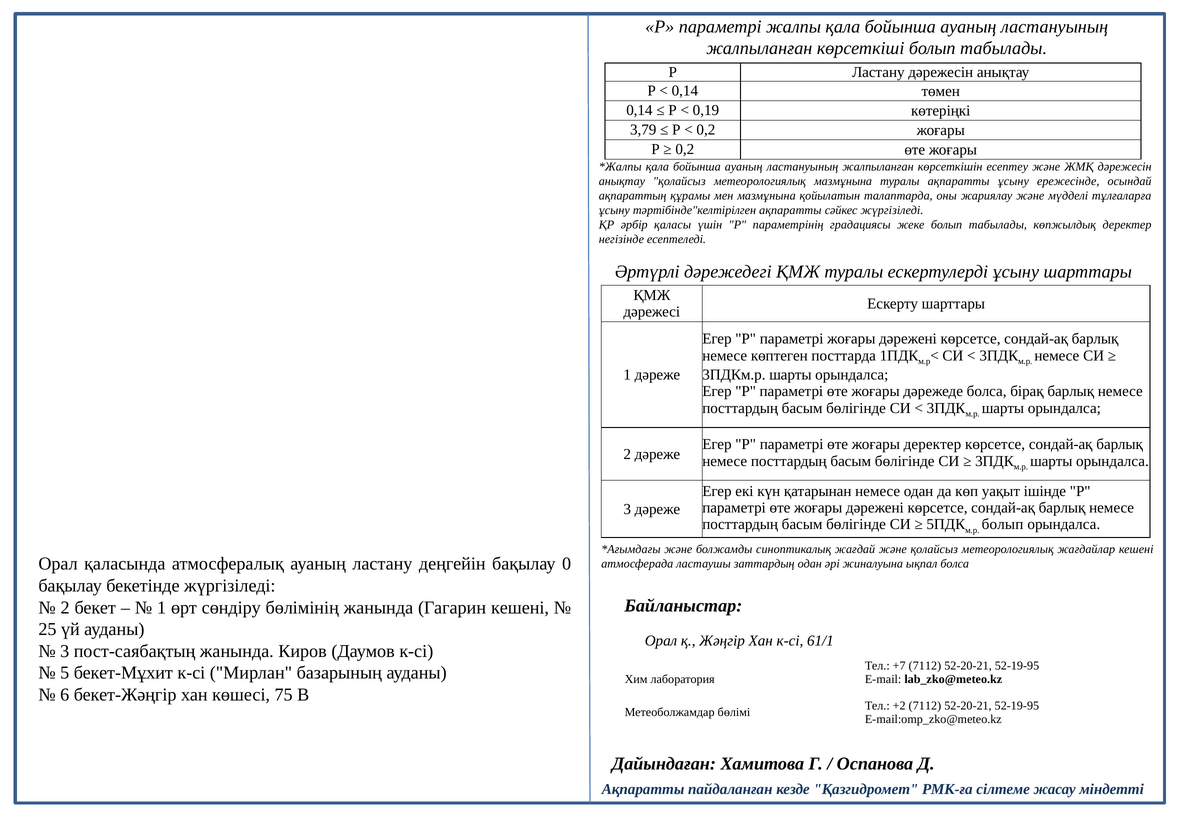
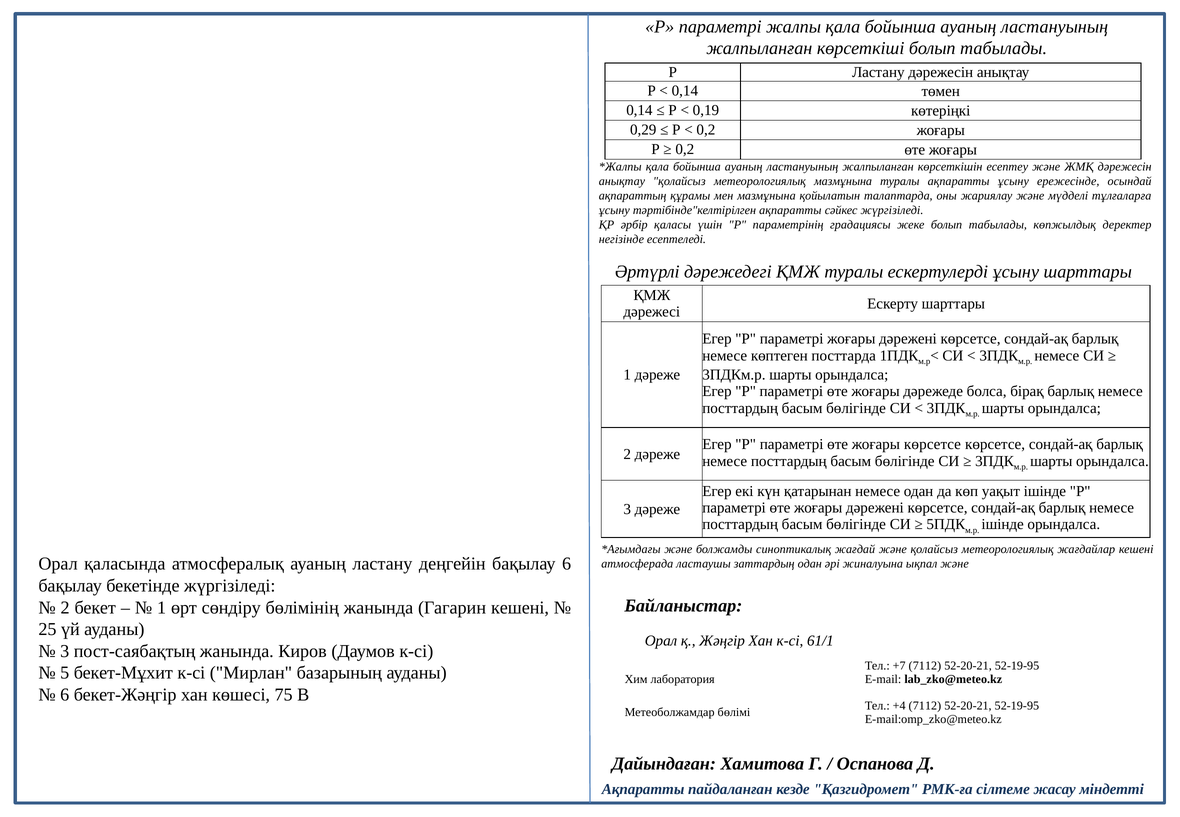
3,79: 3,79 -> 0,29 (643, 130)
жоғары деректер: деректер -> көрсетсе (932, 444)
болып: болып -> ішінде (1003, 524)
бақылау 0: 0 -> 6 (567, 564)
ықпал болса: болса -> және (955, 564)
+2: +2 -> +4 (899, 706)
